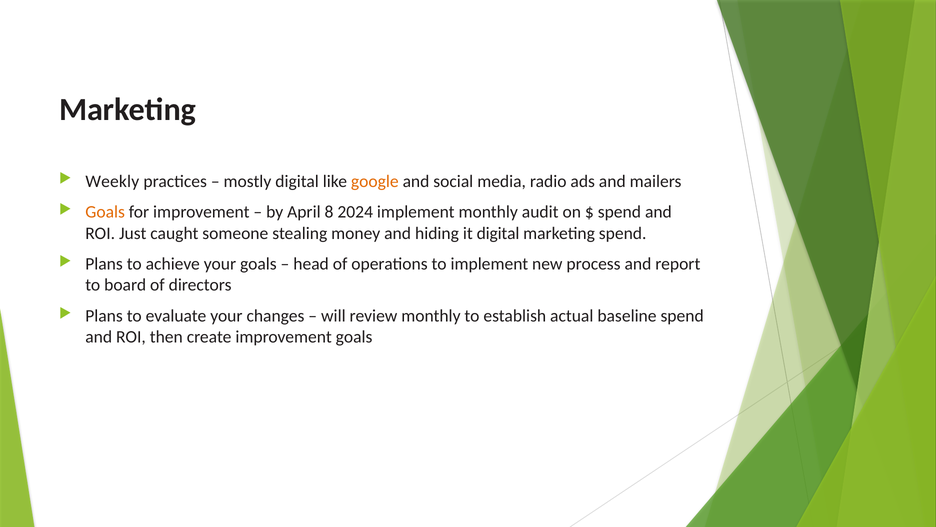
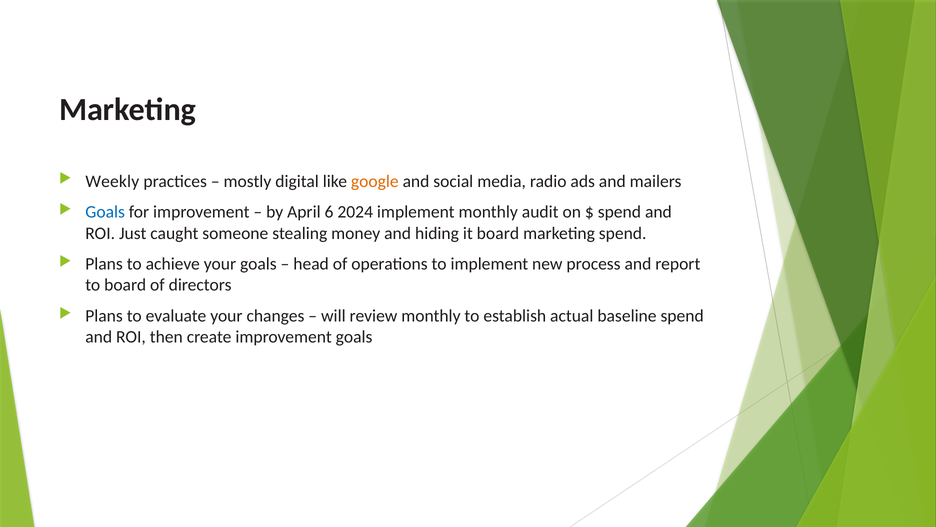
Goals colour: orange -> blue (105, 212)
8: 8 -> 6 (329, 212)
it digital: digital -> board (498, 233)
